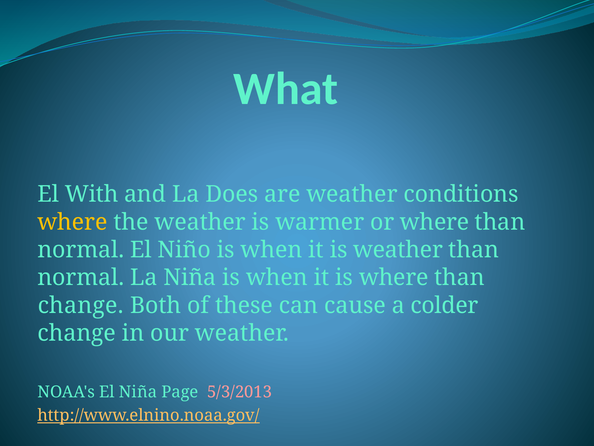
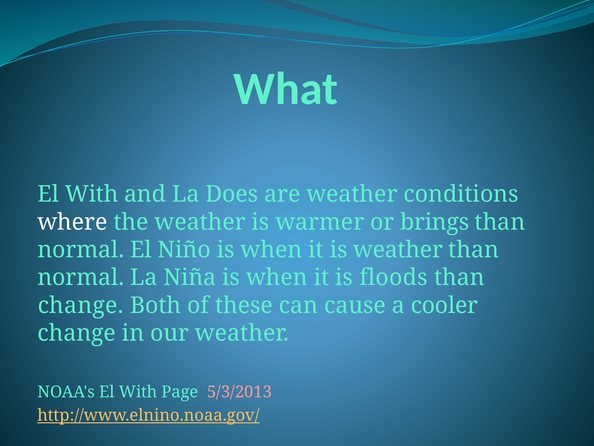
where colour: yellow -> white (72, 222)
or where: where -> brings (435, 222)
is where: where -> floods (393, 277)
colder: colder -> cooler (444, 305)
NOAA's El Niña: Niña -> With (138, 392)
